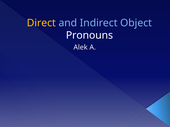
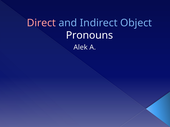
Direct colour: yellow -> pink (41, 23)
